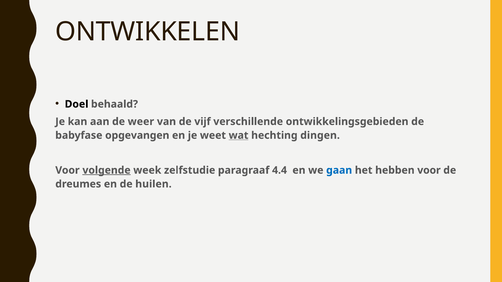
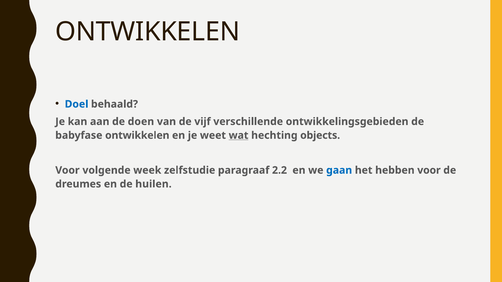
Doel colour: black -> blue (77, 104)
weer: weer -> doen (141, 122)
babyfase opgevangen: opgevangen -> ontwikkelen (137, 136)
dingen: dingen -> objects (320, 136)
volgende underline: present -> none (107, 170)
4.4: 4.4 -> 2.2 (280, 170)
